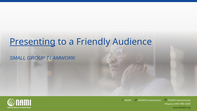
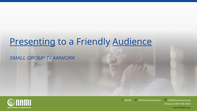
Audience underline: none -> present (132, 42)
